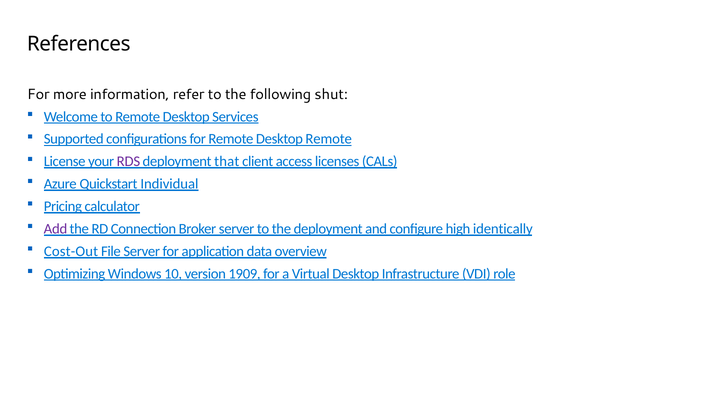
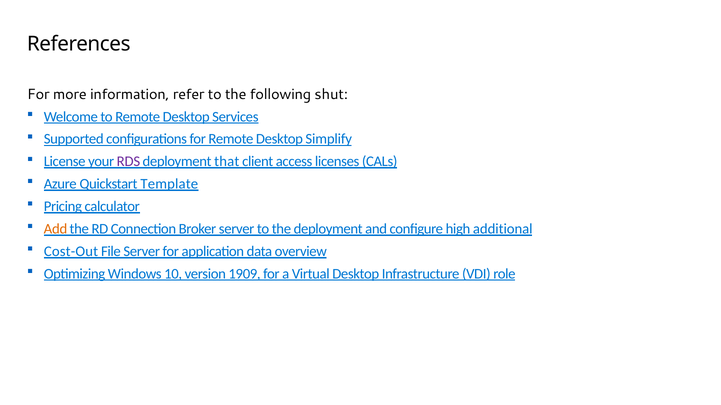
Desktop Remote: Remote -> Simplify (329, 139)
Individual: Individual -> Template (169, 184)
Add colour: purple -> orange (56, 229)
identically: identically -> additional (503, 229)
